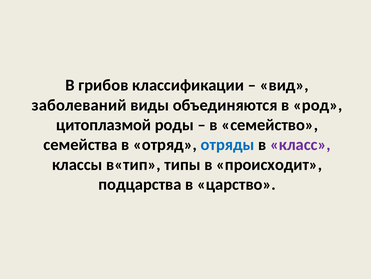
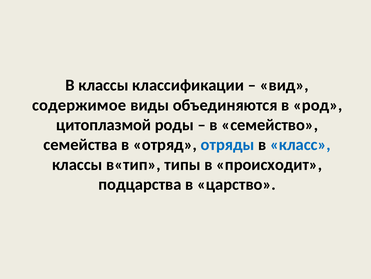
В грибов: грибов -> классы (103, 85)
заболеваний: заболеваний -> содержимое (79, 105)
класс colour: purple -> blue (300, 144)
